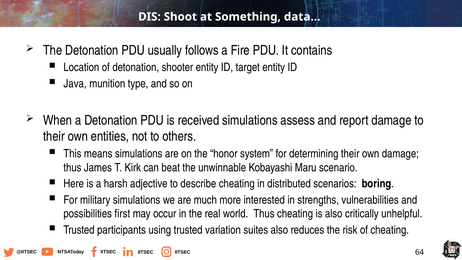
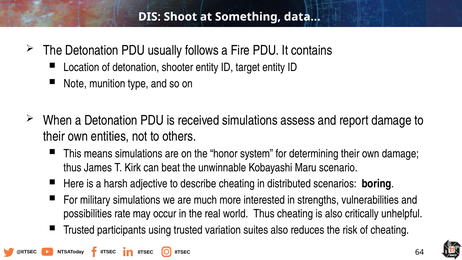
Java: Java -> Note (75, 84)
first: first -> rate (122, 214)
